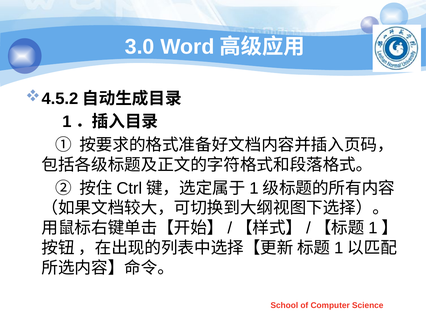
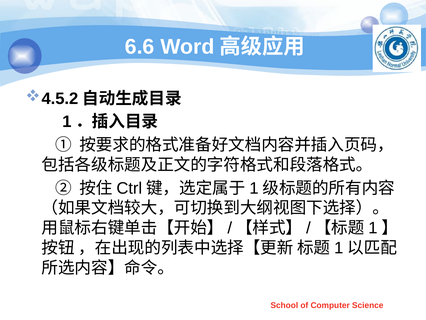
3.0: 3.0 -> 6.6 (140, 47)
